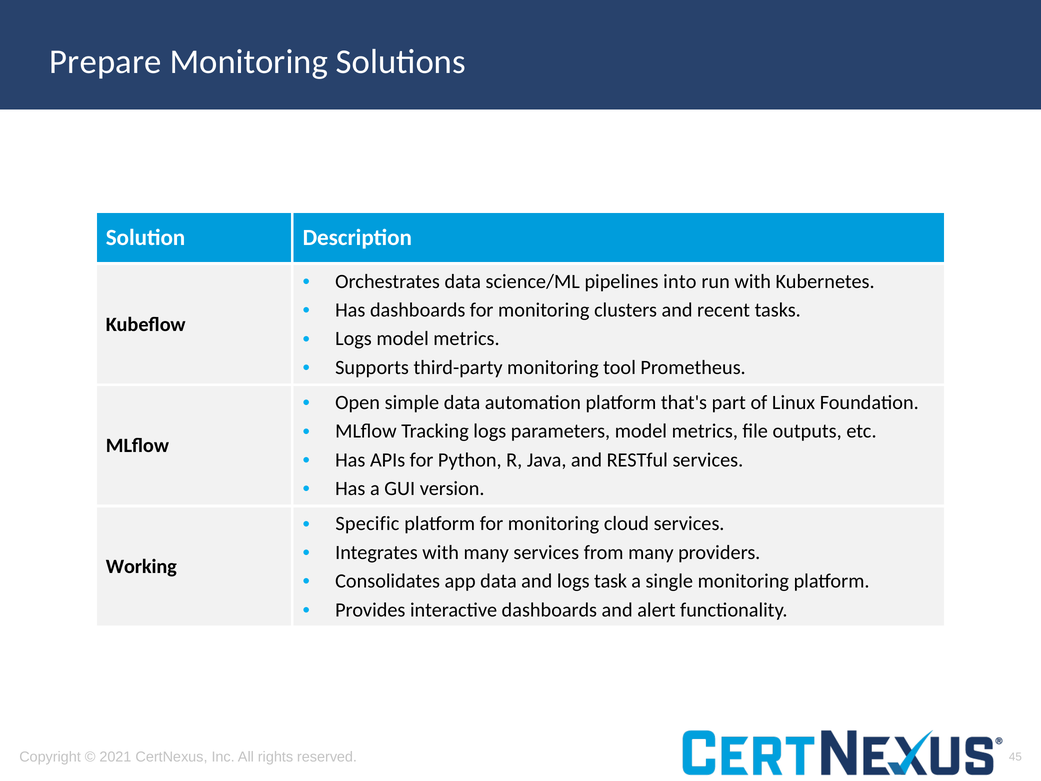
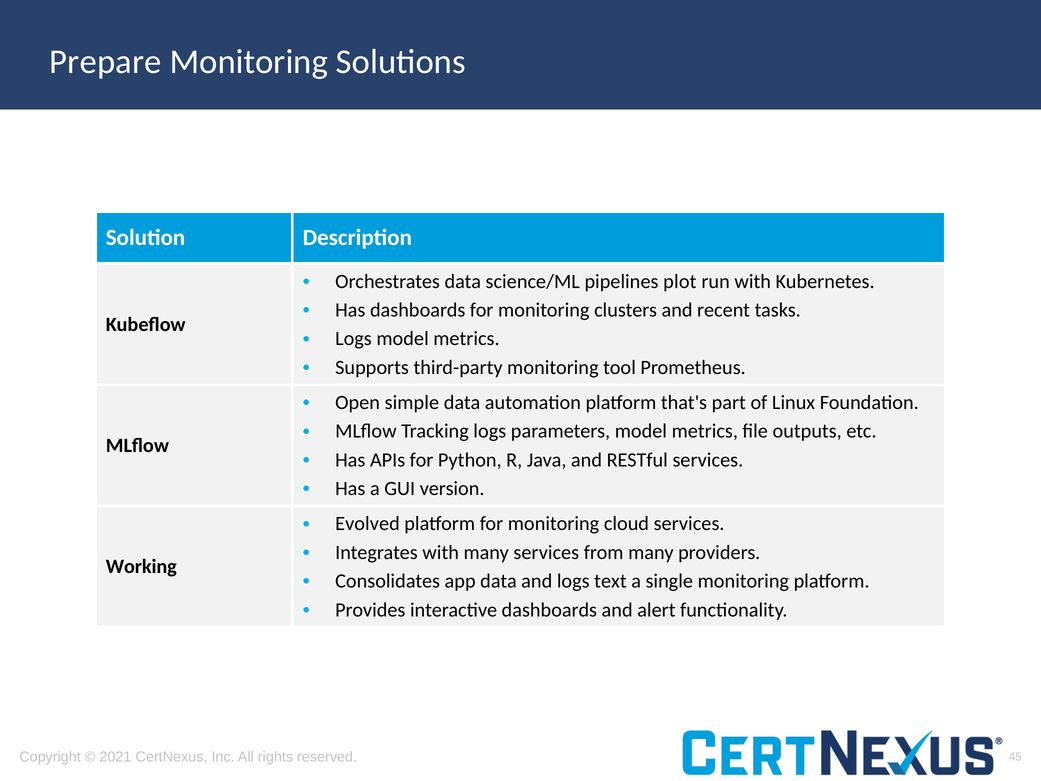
into: into -> plot (680, 281)
Specific: Specific -> Evolved (367, 524)
task: task -> text (610, 581)
